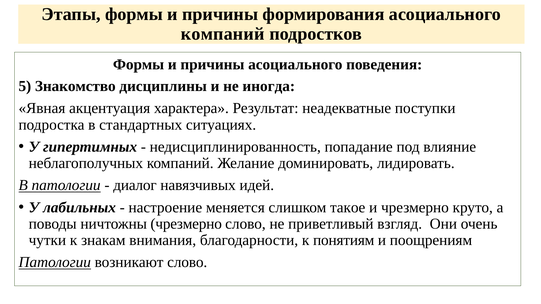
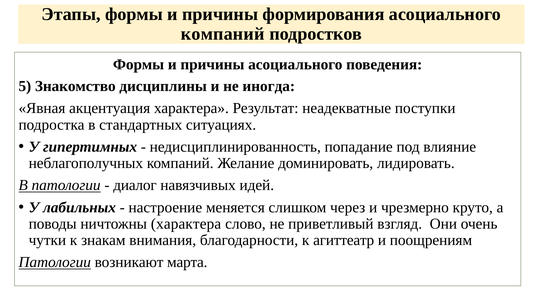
такое: такое -> через (348, 208)
ничтожны чрезмерно: чрезмерно -> характера (186, 224)
понятиям: понятиям -> агиттеатр (344, 240)
возникают слово: слово -> марта (187, 263)
